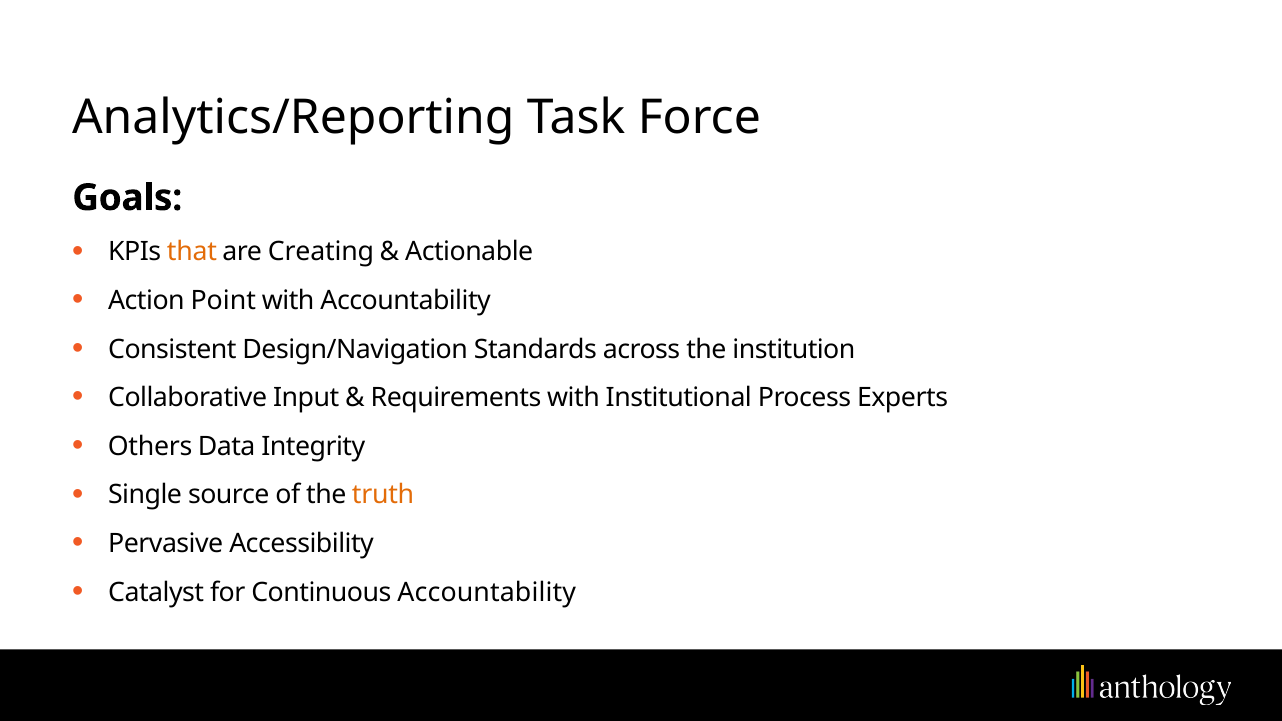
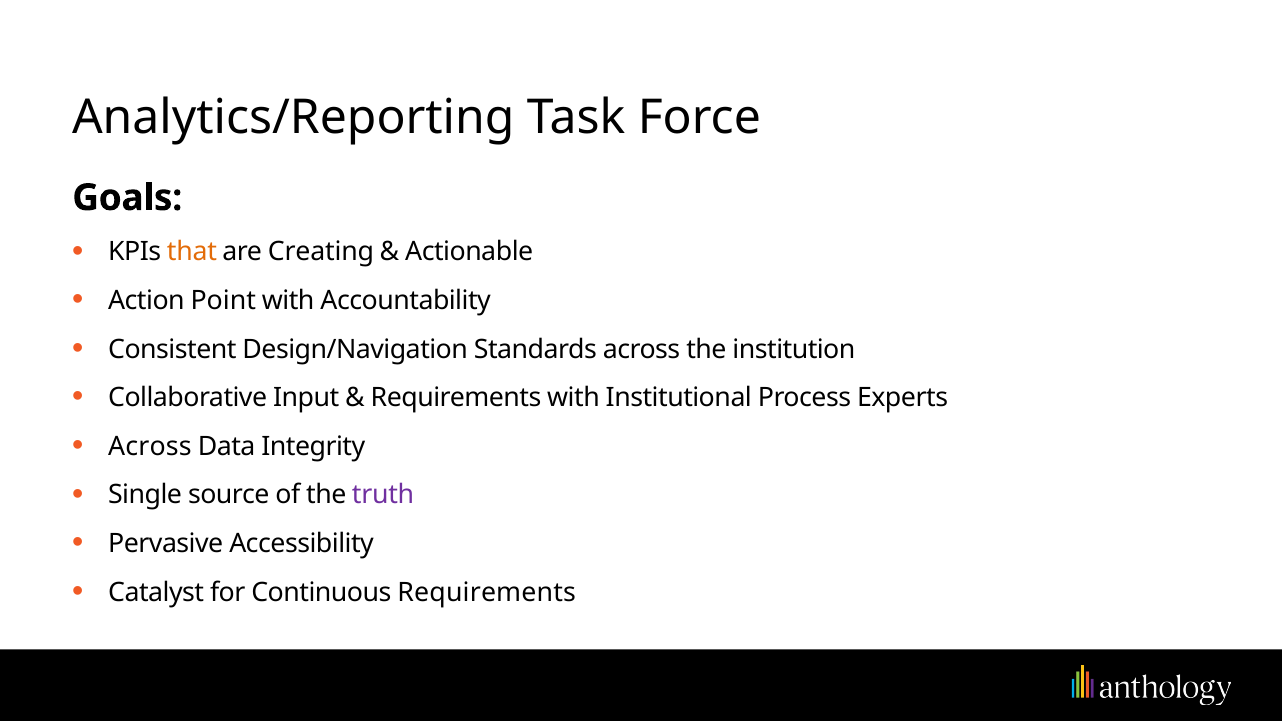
Others: Others -> Across (150, 446)
truth colour: orange -> purple (383, 495)
Continuous Accountability: Accountability -> Requirements (487, 592)
